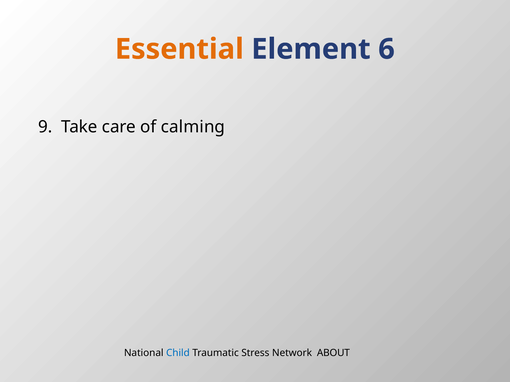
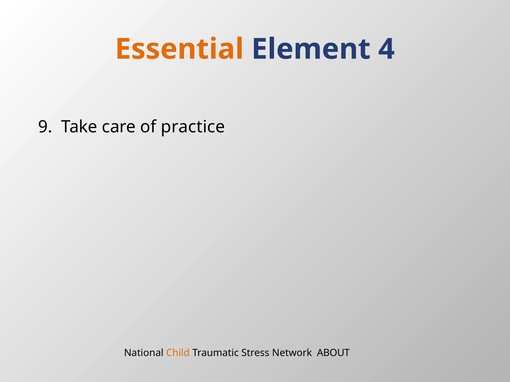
6: 6 -> 4 (387, 49)
calming: calming -> practice (193, 127)
Child colour: blue -> orange (178, 353)
